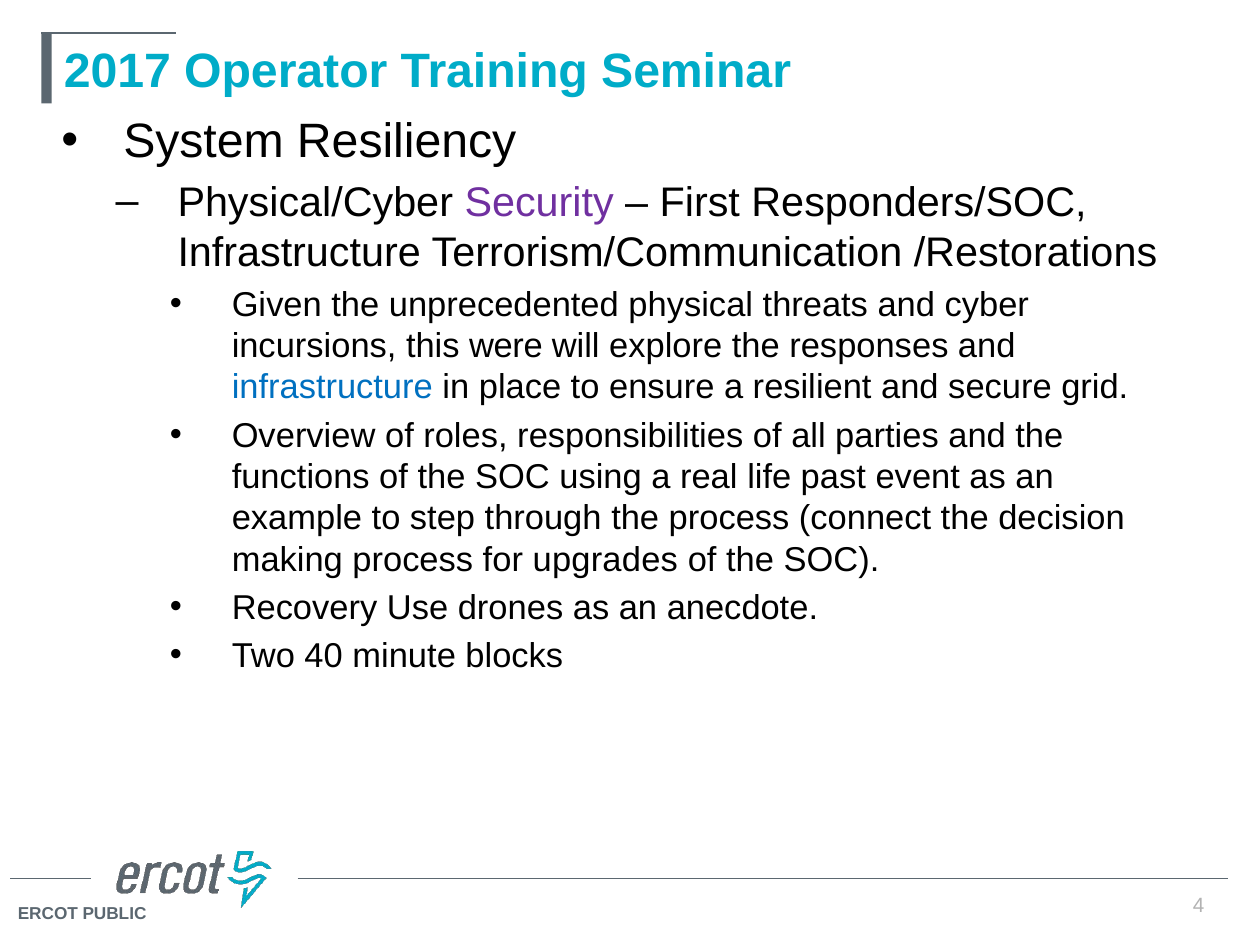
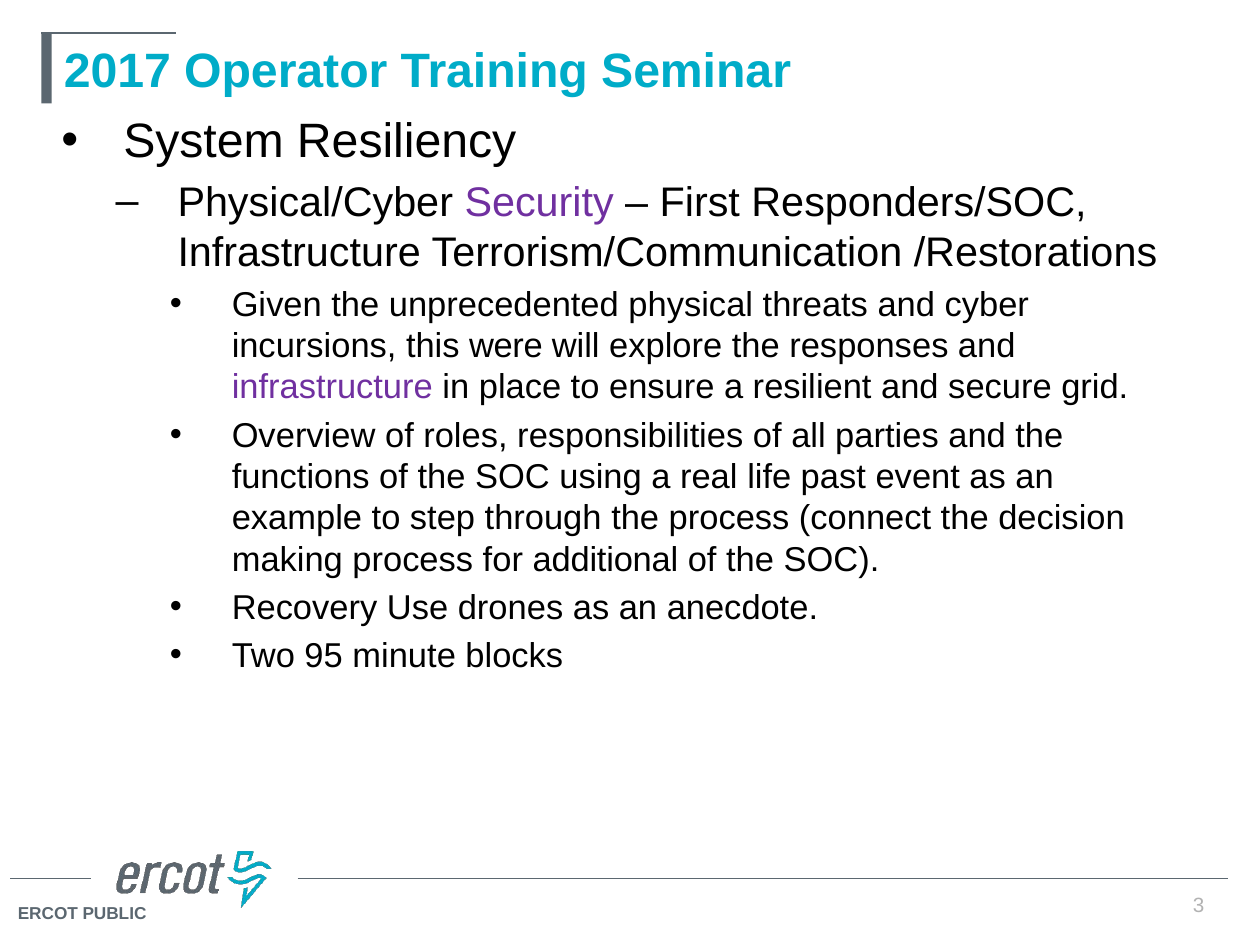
infrastructure colour: blue -> purple (332, 387)
upgrades: upgrades -> additional (605, 560)
40: 40 -> 95 (324, 656)
4: 4 -> 3 (1199, 906)
